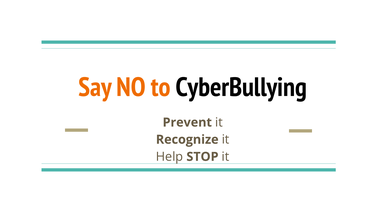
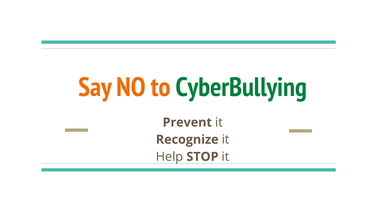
CyberBullying colour: black -> green (241, 87)
